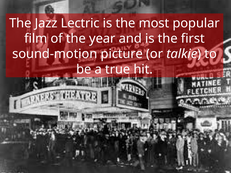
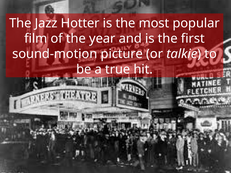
Lectric: Lectric -> Hotter (80, 23)
